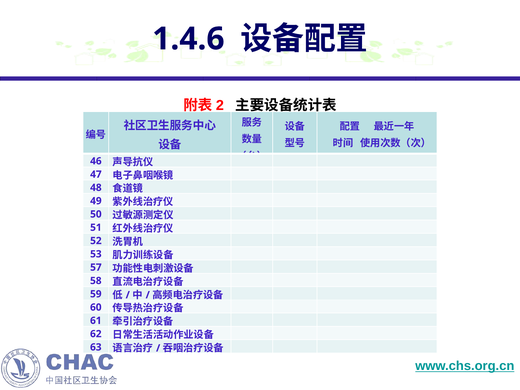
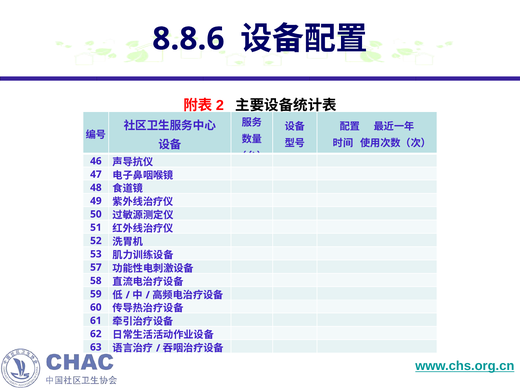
1.4.6: 1.4.6 -> 8.8.6 (188, 39)
